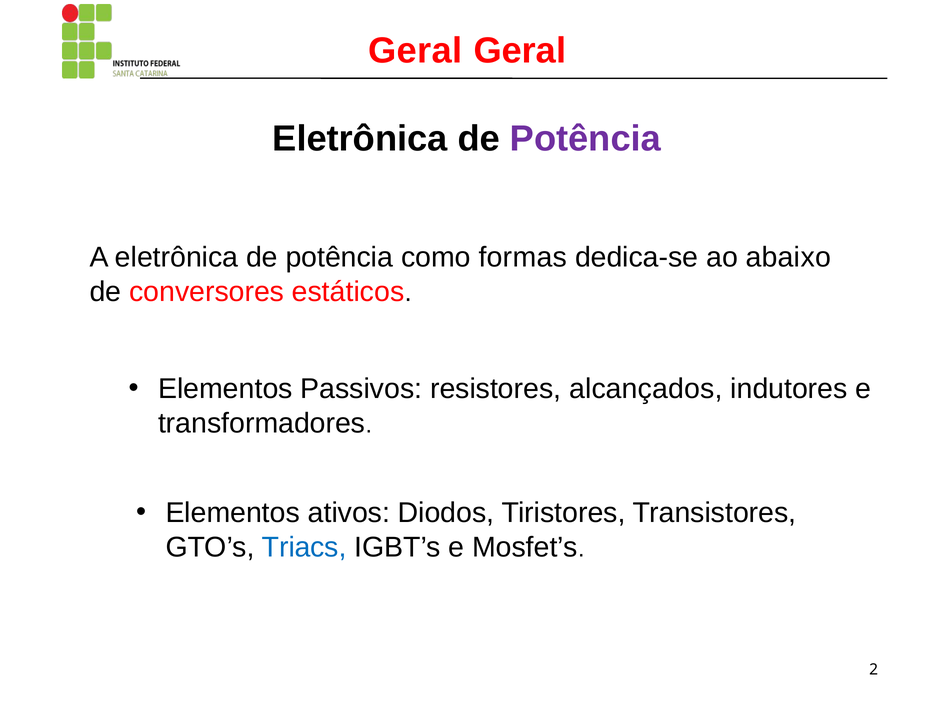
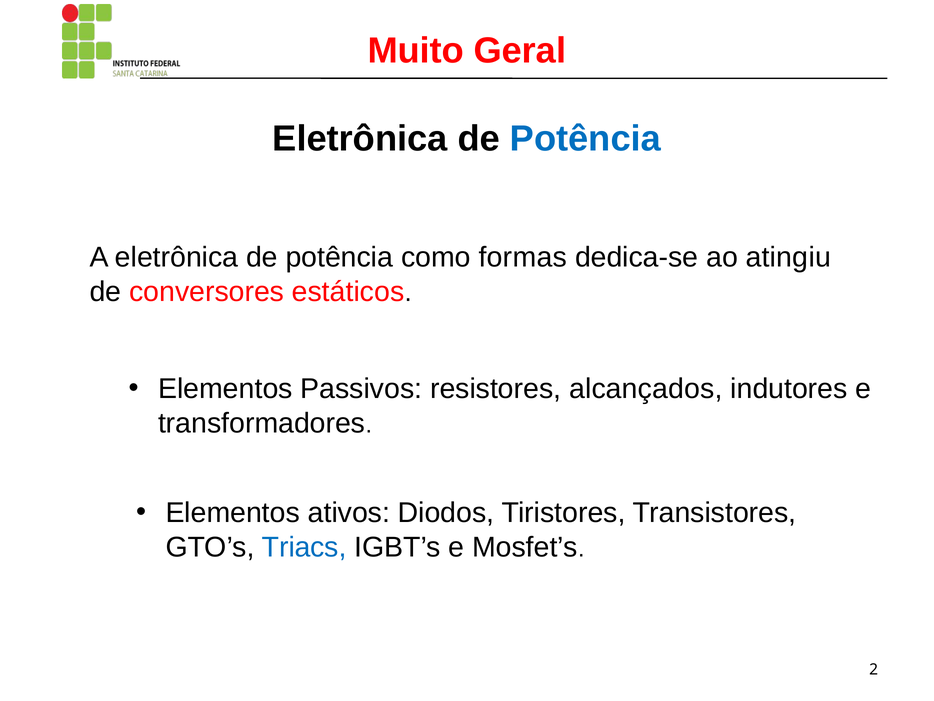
Geral: Geral -> Muito (416, 51)
Potência colour: purple -> blue (585, 138)
abaixo: abaixo -> atingiu (788, 257)
